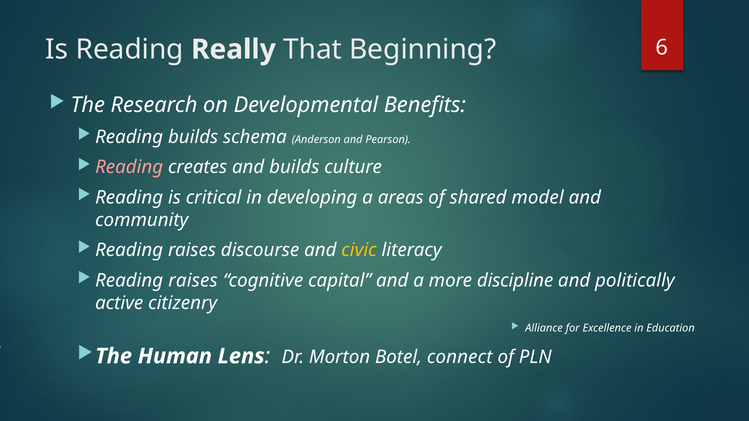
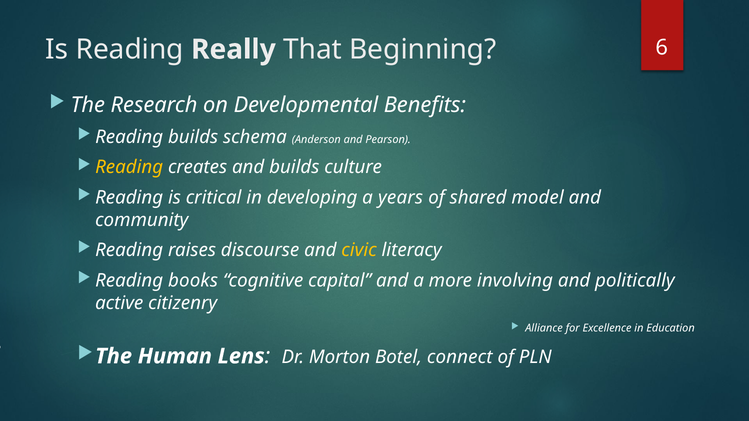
Reading colour: pink -> yellow (129, 167)
areas: areas -> years (401, 198)
raises: raises -> books (193, 281)
discipline: discipline -> involving (515, 281)
